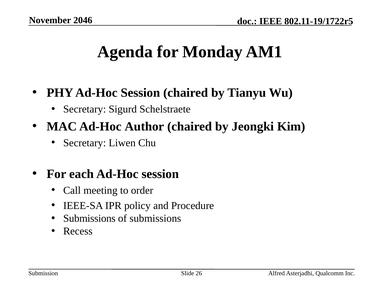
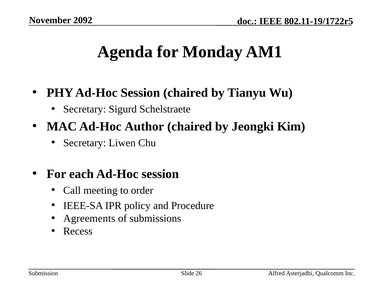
2046: 2046 -> 2092 (83, 20)
Submissions: Submissions -> Agreements (89, 218)
